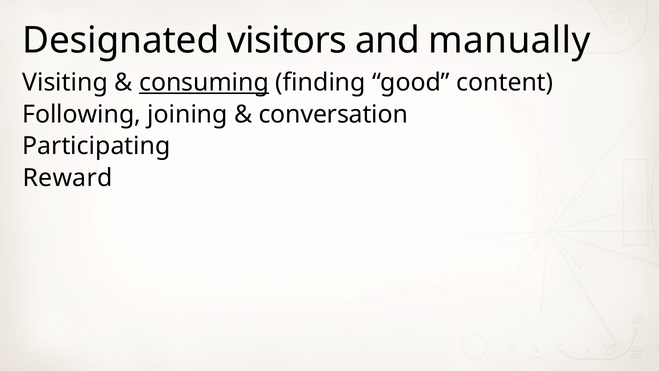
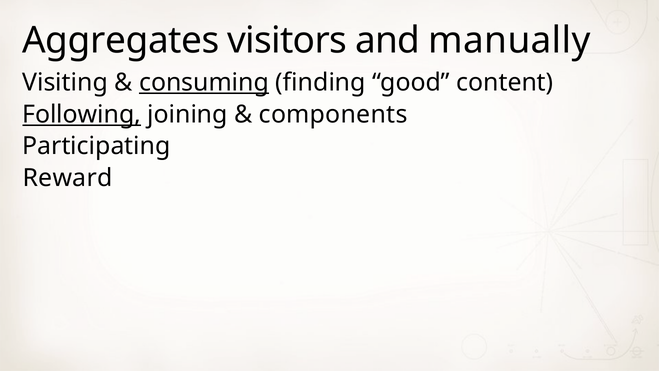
Designated: Designated -> Aggregates (121, 40)
Following underline: none -> present (82, 114)
conversation: conversation -> components (333, 114)
